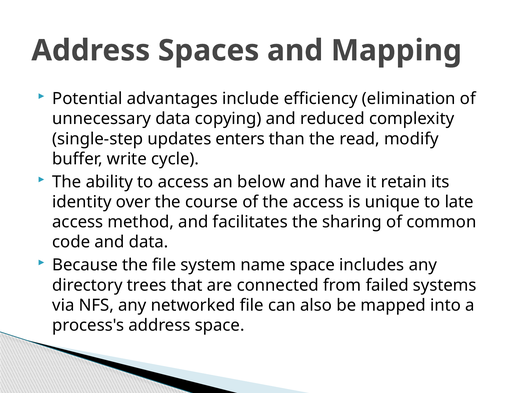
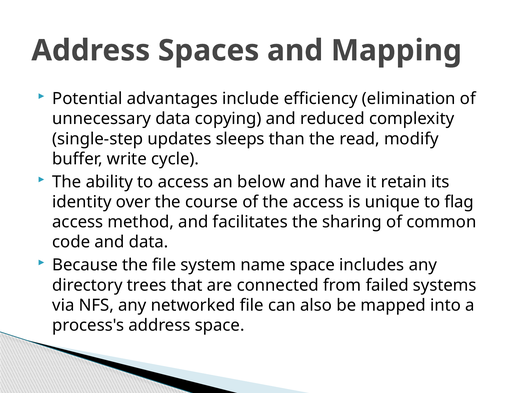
enters: enters -> sleeps (240, 139)
late: late -> flag (459, 202)
